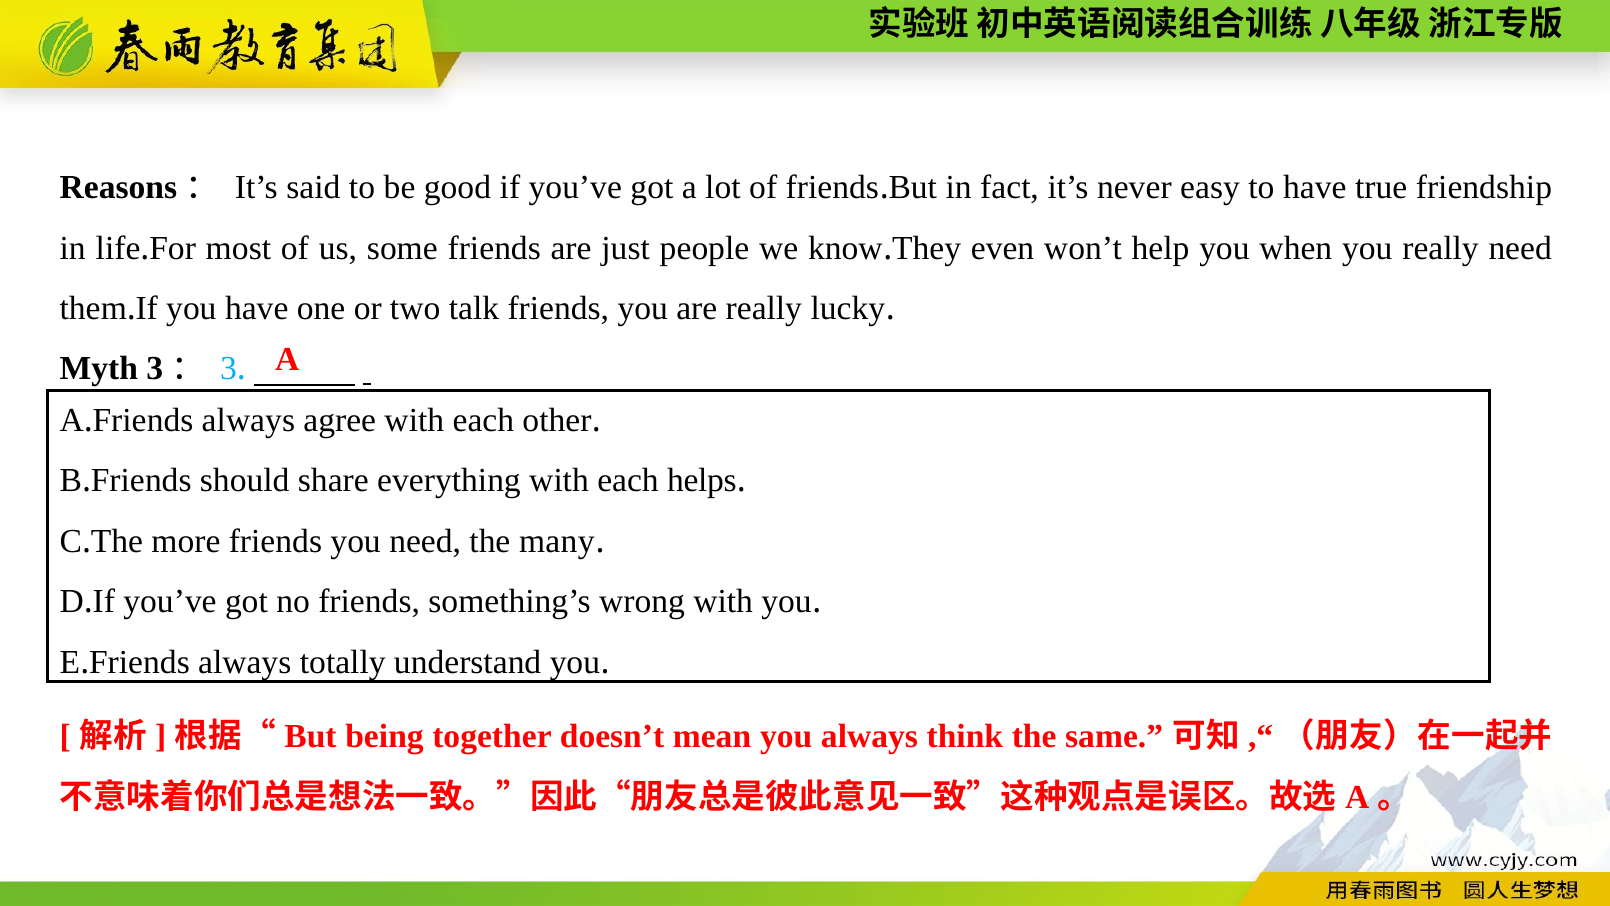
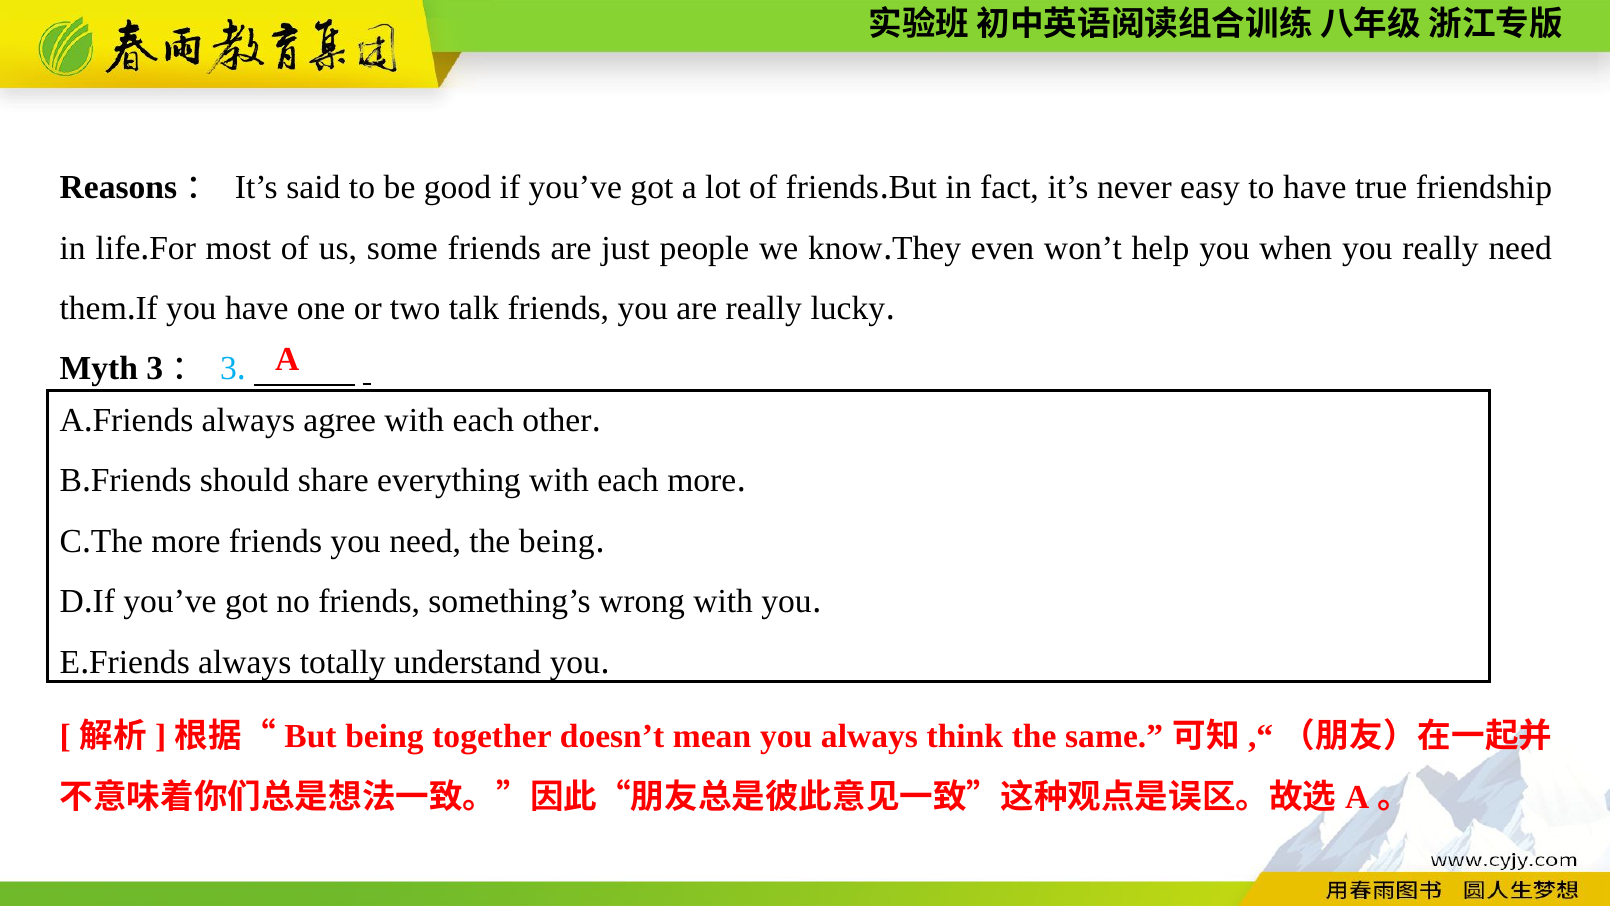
each helps: helps -> more (702, 481)
the many: many -> being (557, 541)
